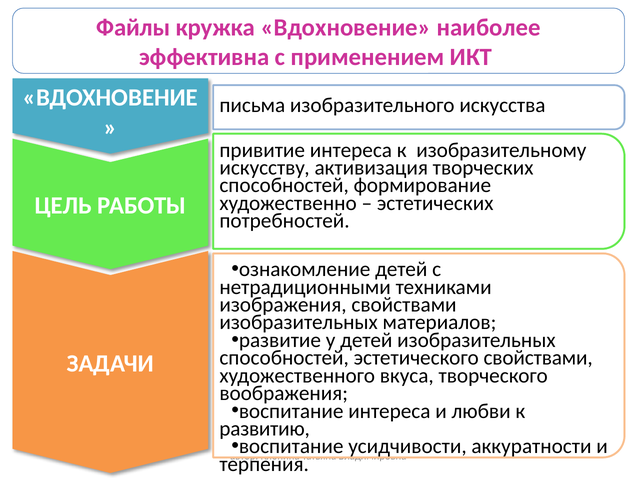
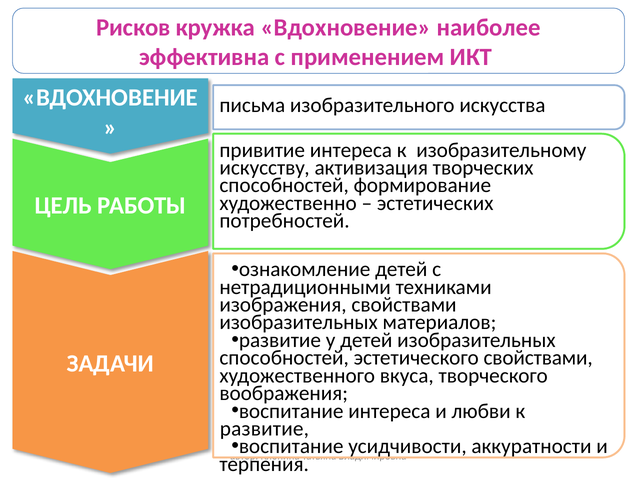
Файлы: Файлы -> Рисков (133, 28)
развитию: развитию -> развитие (264, 429)
